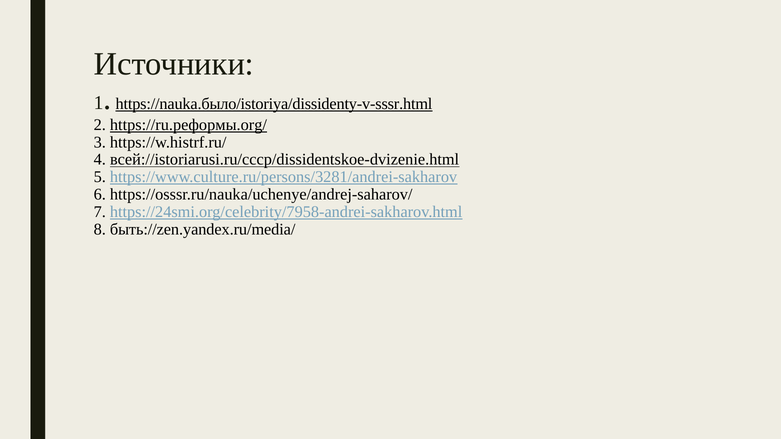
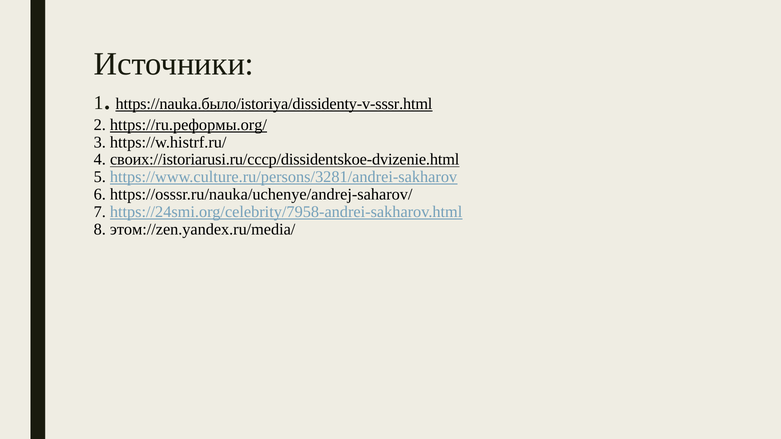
всей://istoriarusi.ru/cccp/dissidentskoe-dvizenie.html: всей://istoriarusi.ru/cccp/dissidentskoe-dvizenie.html -> своих://istoriarusi.ru/cccp/dissidentskoe-dvizenie.html (285, 160)
быть://zen.yandex.ru/media/: быть://zen.yandex.ru/media/ -> этом://zen.yandex.ru/media/ (203, 229)
